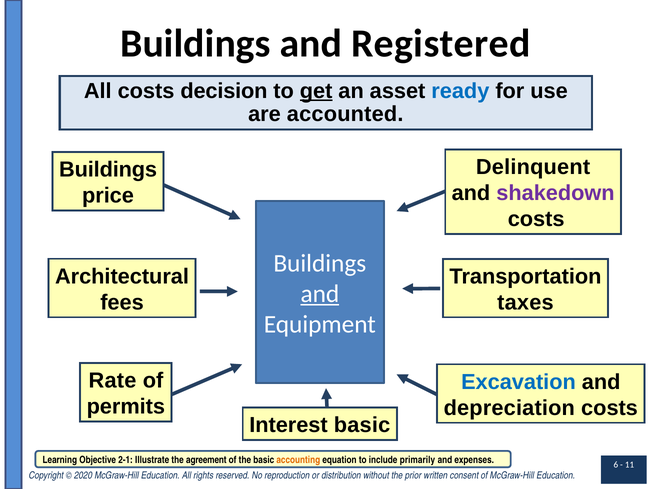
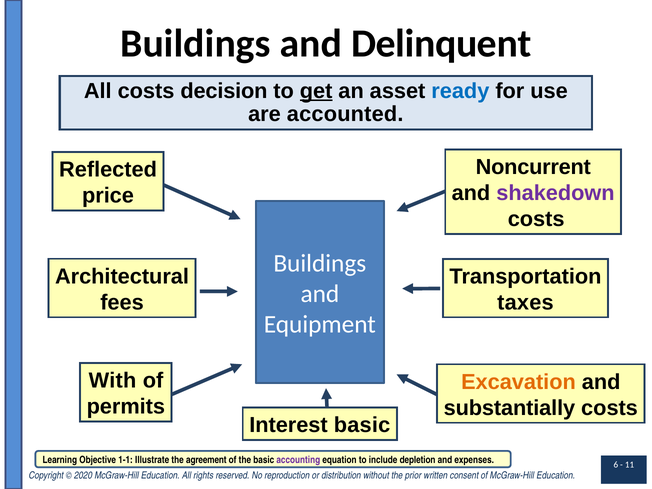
Registered: Registered -> Delinquent (441, 44)
Delinquent: Delinquent -> Noncurrent (533, 167)
Buildings: Buildings -> Reflected (108, 170)
and underline: present -> none (320, 294)
Rate: Rate -> With (112, 381)
Excavation colour: blue -> orange (518, 382)
depreciation: depreciation -> substantially (509, 408)
2-1: 2-1 -> 1-1 (126, 460)
accounting colour: orange -> purple (298, 460)
primarily: primarily -> depletion (418, 460)
